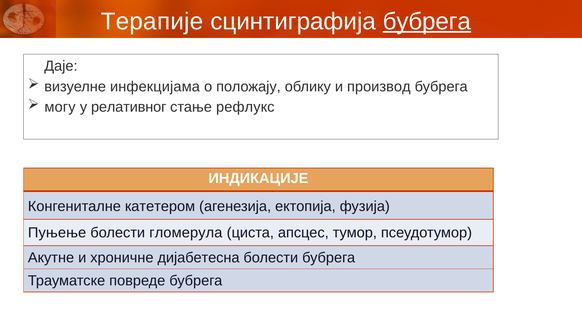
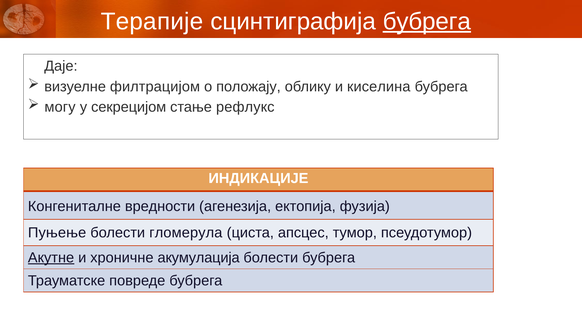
инфекцијама: инфекцијама -> филтрацијом (155, 87)
производ: производ -> киселина (379, 87)
релативног: релативног -> секрецијом (129, 107)
катетером: катетером -> вредности (160, 206)
Акутне underline: none -> present (51, 258)
дијабетесна: дијабетесна -> акумулација (199, 258)
